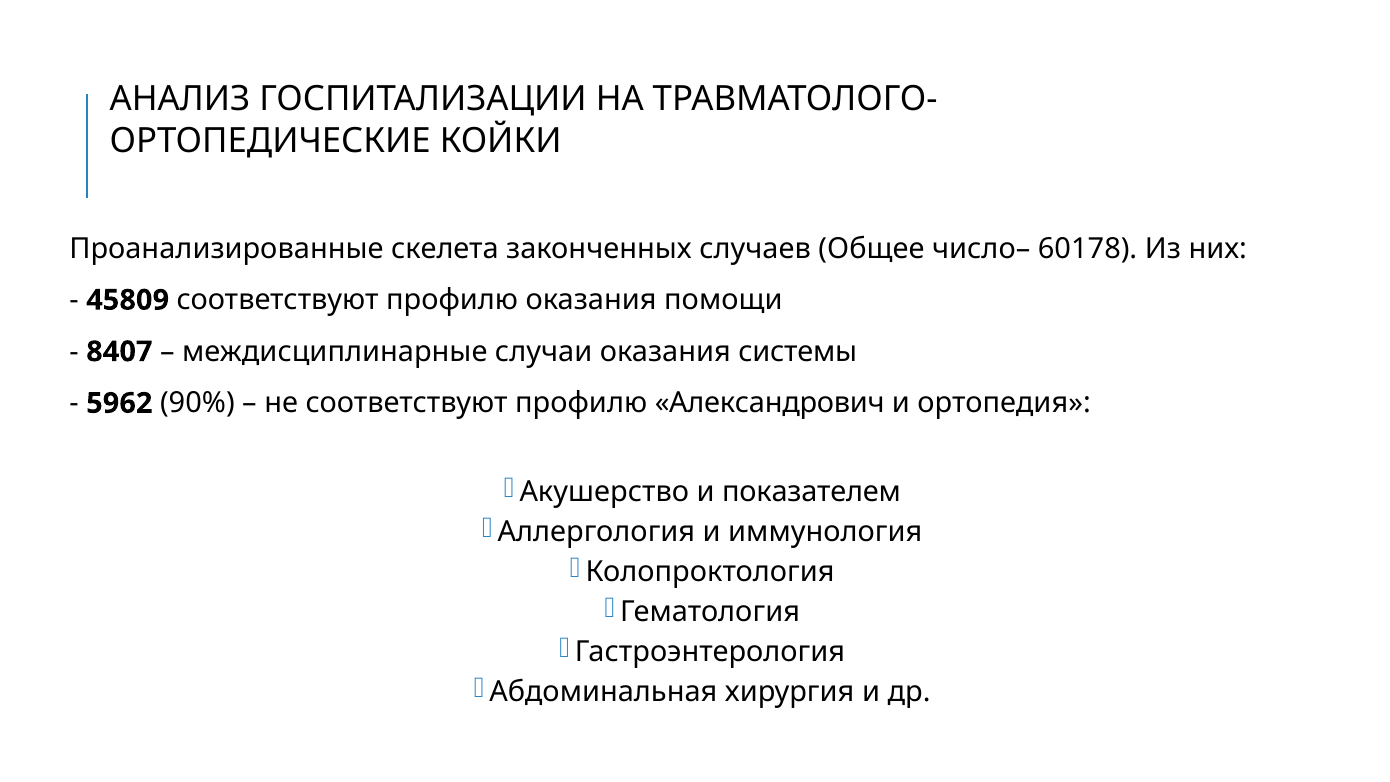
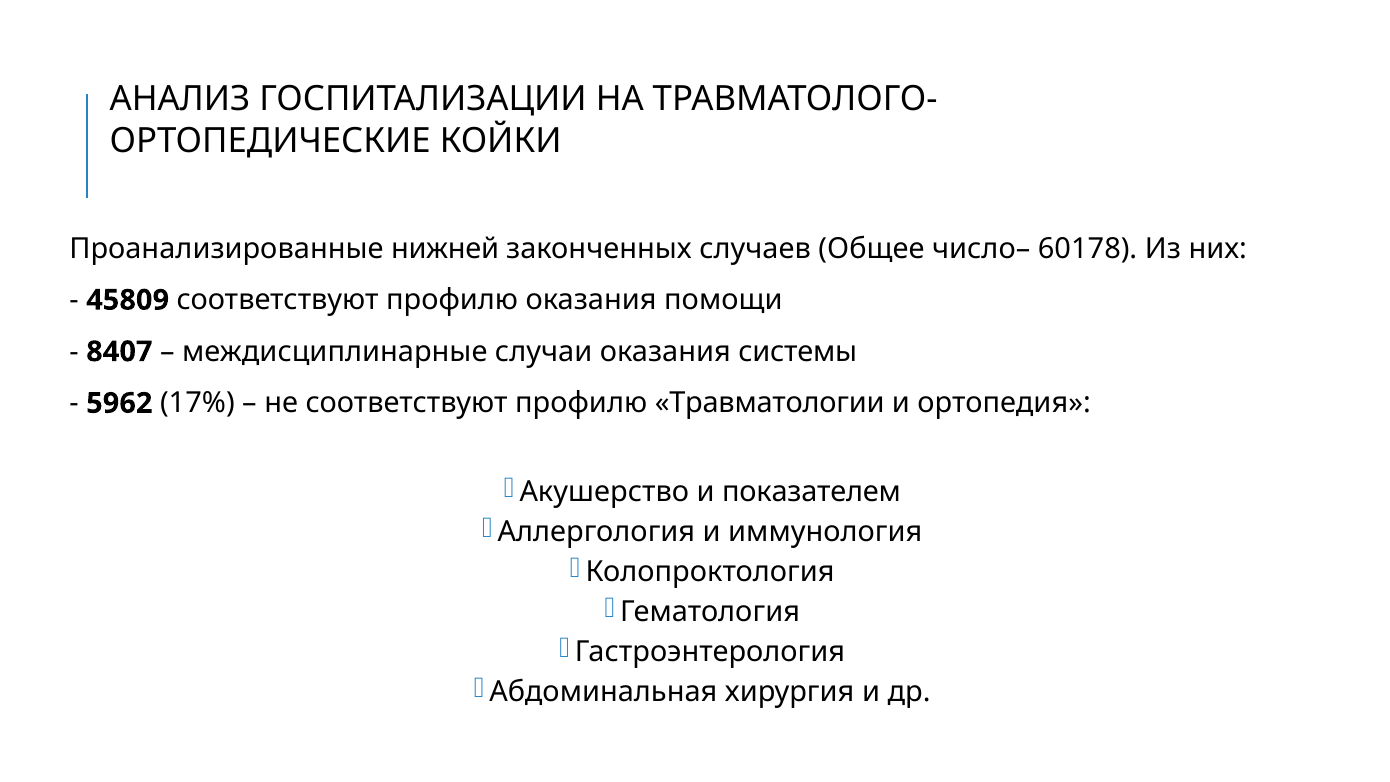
скелета: скелета -> нижней (445, 249)
90%: 90% -> 17% (197, 403)
Александрович: Александрович -> Травматологии (770, 403)
